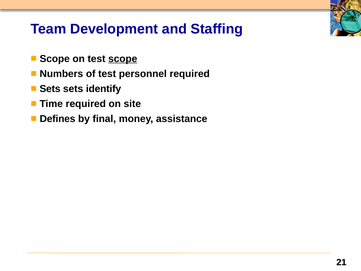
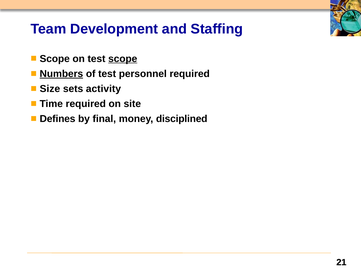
Numbers underline: none -> present (61, 74)
Sets: Sets -> Size (50, 89)
identify: identify -> activity (103, 89)
assistance: assistance -> disciplined (182, 119)
